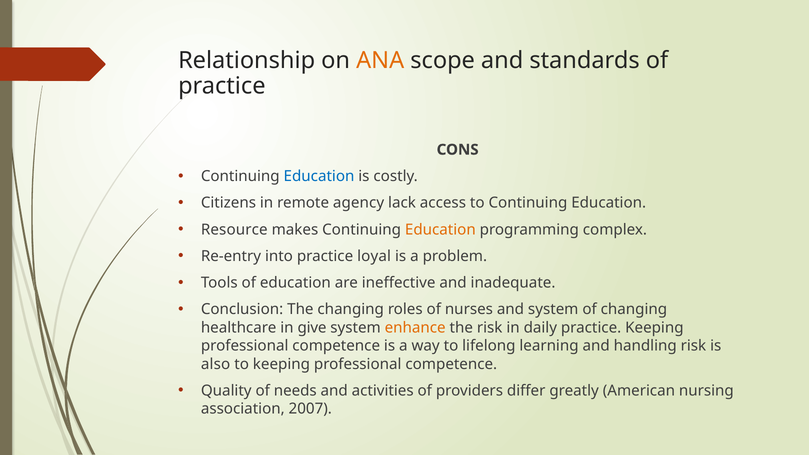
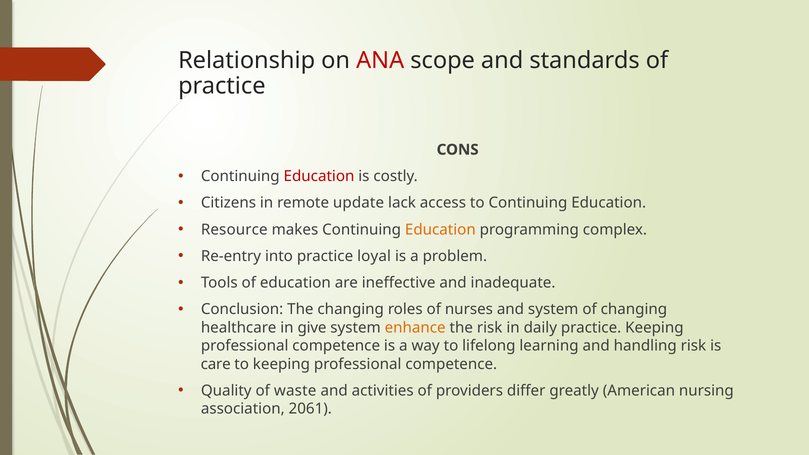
ANA colour: orange -> red (380, 60)
Education colour: blue -> red (319, 176)
agency: agency -> update (359, 203)
also: also -> care (216, 364)
needs: needs -> waste (295, 391)
2007: 2007 -> 2061 (310, 409)
